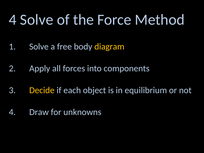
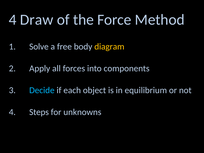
4 Solve: Solve -> Draw (37, 20)
Decide colour: yellow -> light blue (42, 90)
Draw: Draw -> Steps (39, 112)
